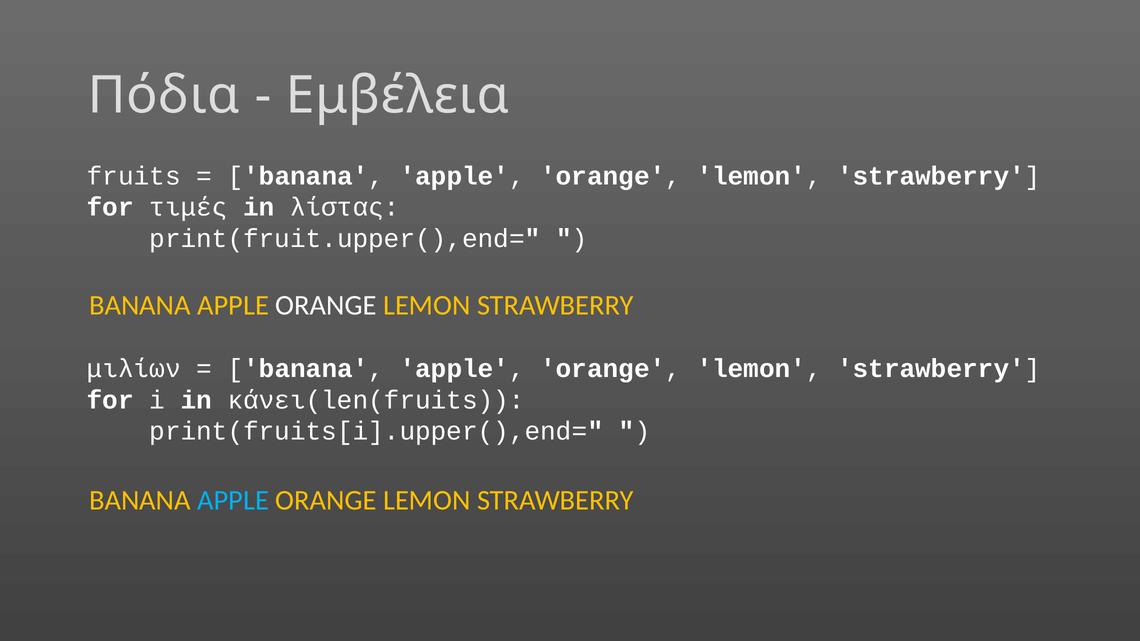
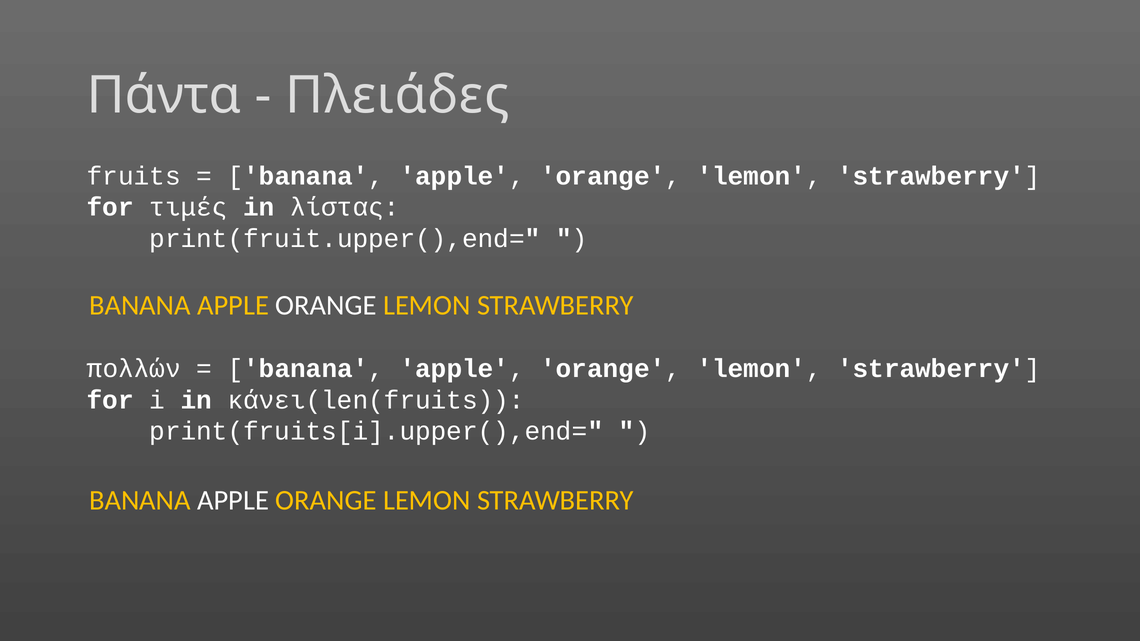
Πόδια: Πόδια -> Πάντα (164, 96)
Εμβέλεια: Εμβέλεια -> Πλειάδες (397, 96)
μιλίων: μιλίων -> πολλών (134, 369)
APPLE colour: light blue -> white (233, 501)
